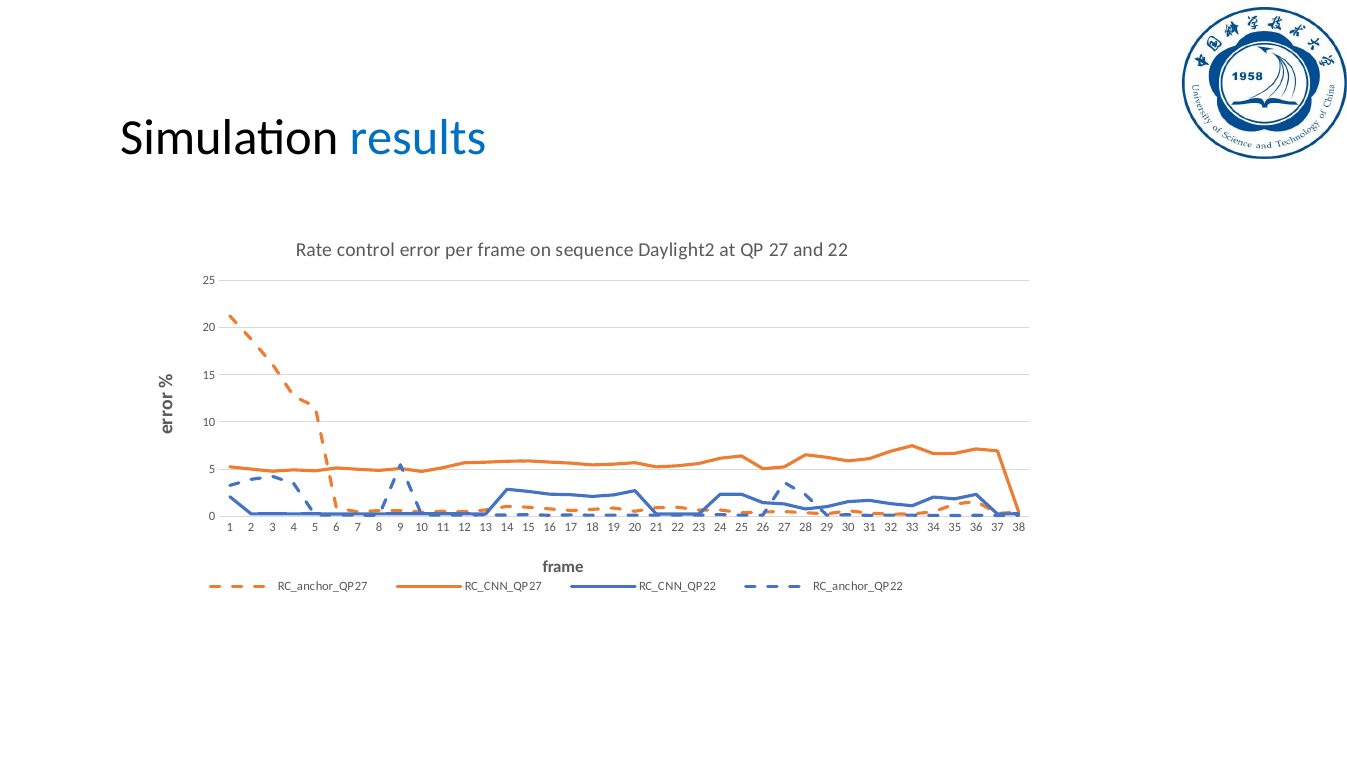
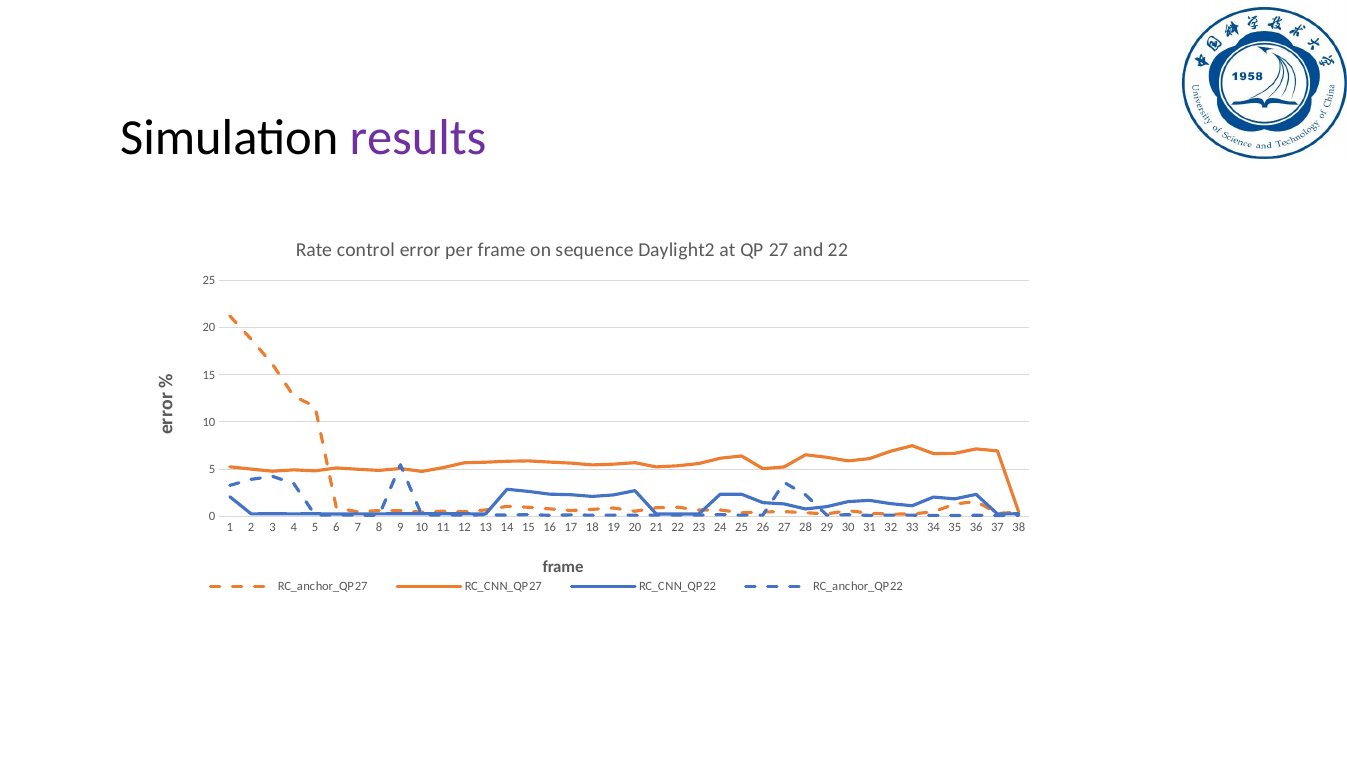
results colour: blue -> purple (418, 138)
